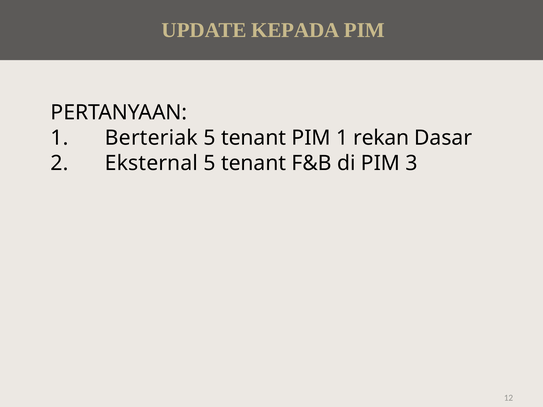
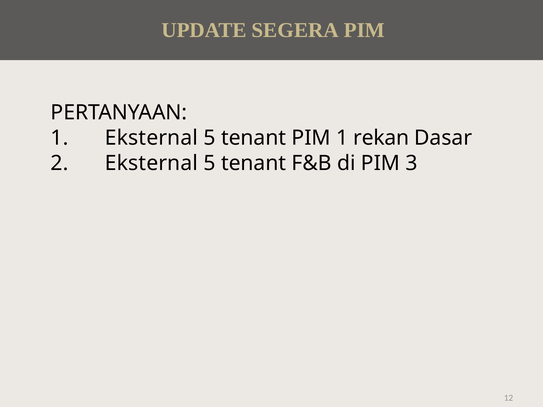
KEPADA: KEPADA -> SEGERA (295, 30)
1 Berteriak: Berteriak -> Eksternal (151, 138)
